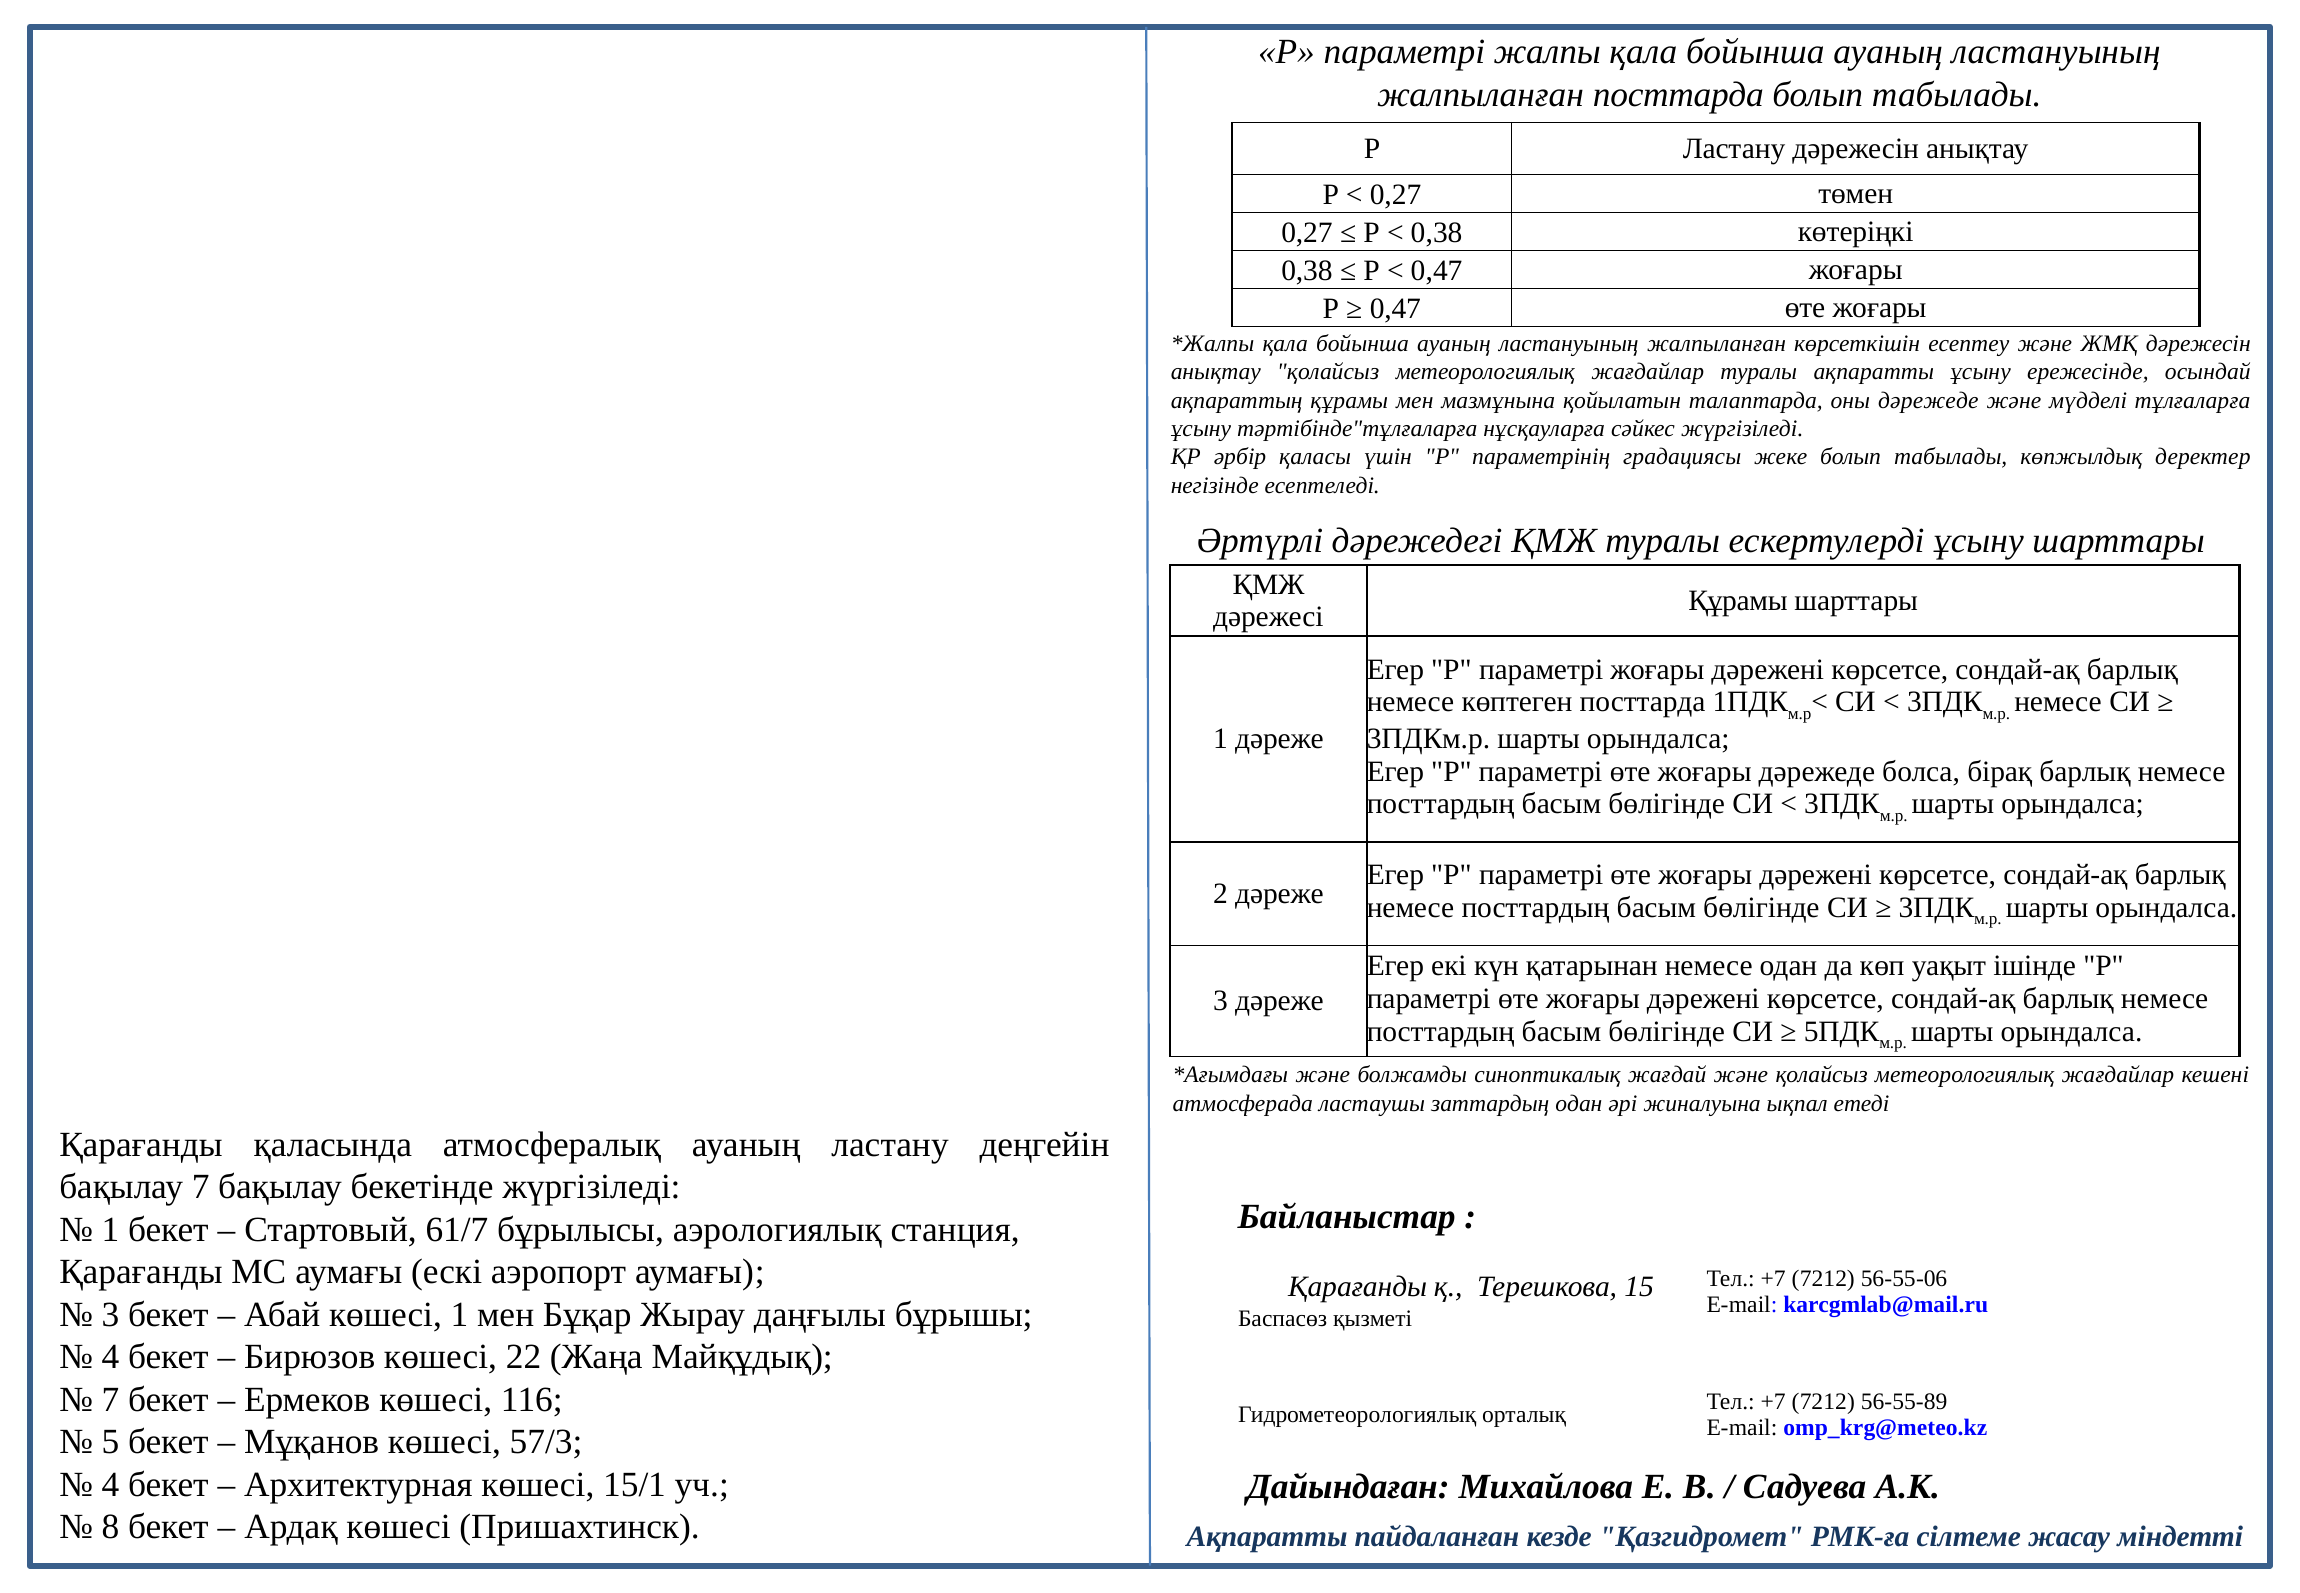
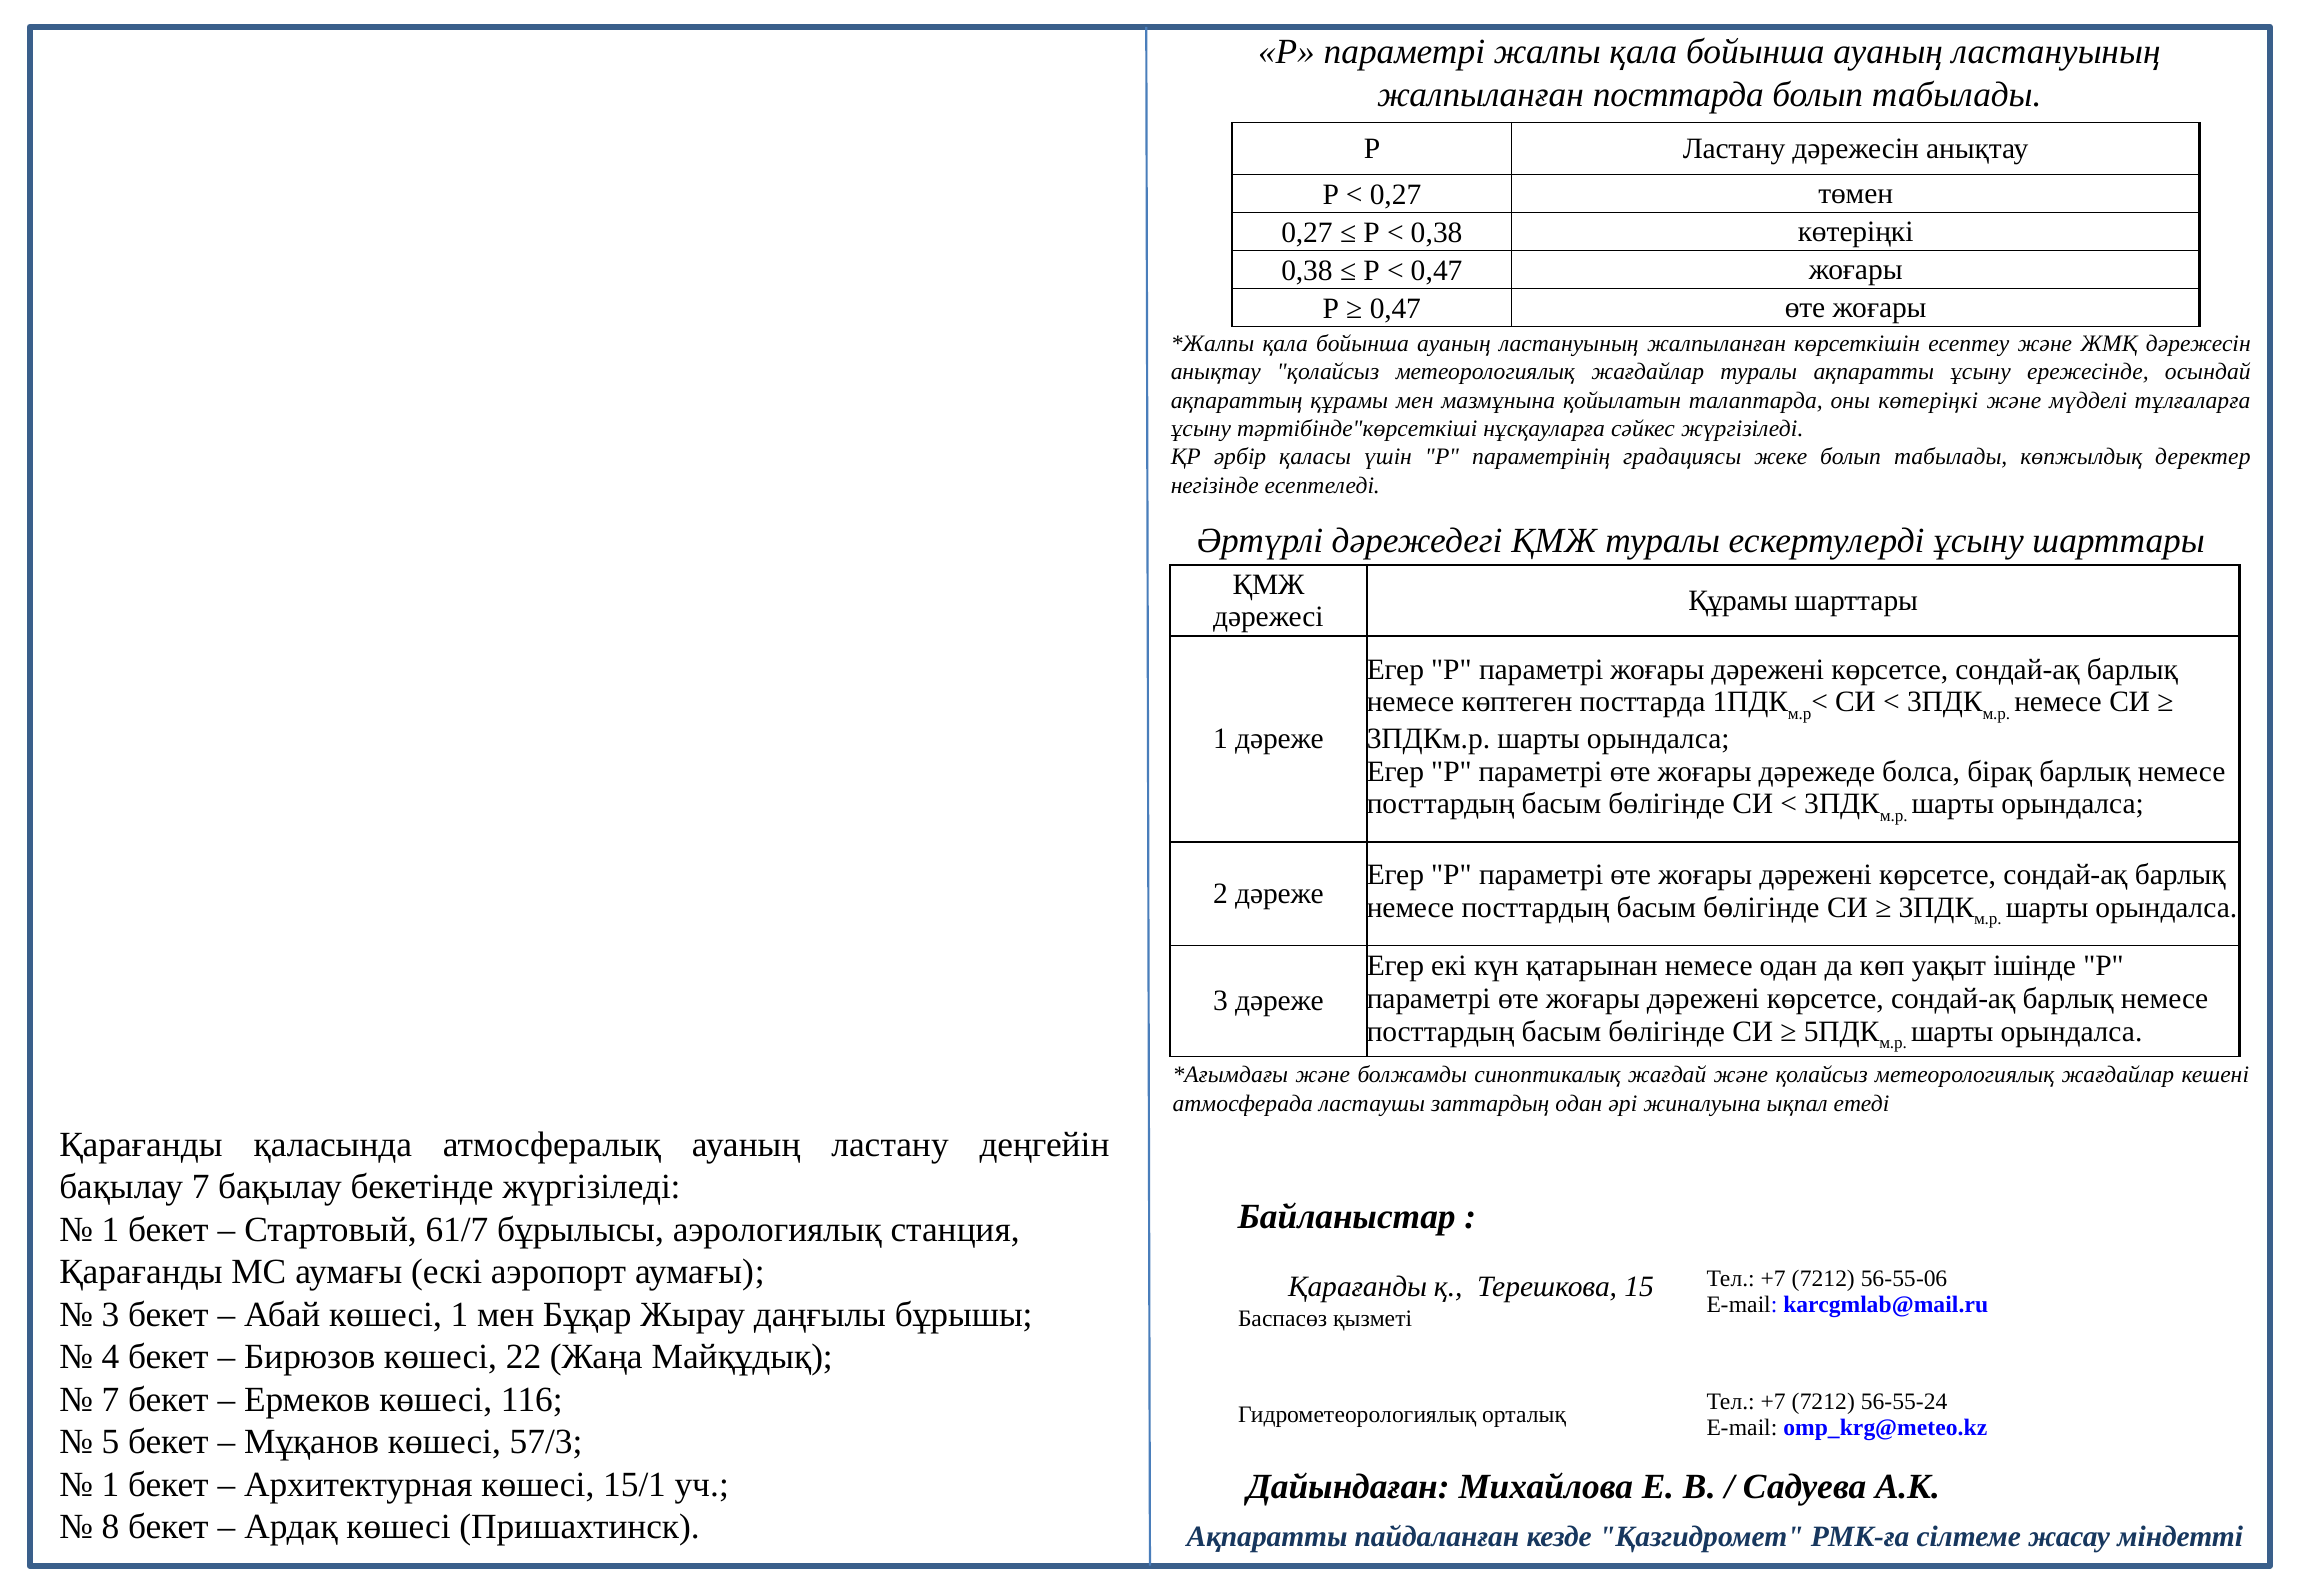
оны дәрежеде: дәрежеде -> көтеріңкі (1928, 400)
тәртібінде"тұлғаларға: тәртібінде"тұлғаларға -> тәртібінде"көрсеткіші (1357, 429)
56-55-89: 56-55-89 -> 56-55-24 (1904, 1401)
4: 4 -> 1 (111, 1484)
